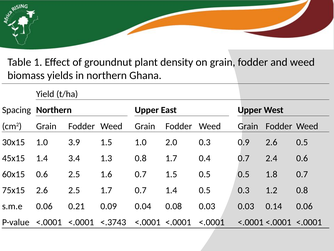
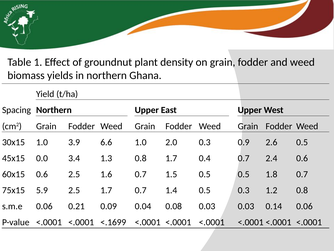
3.9 1.5: 1.5 -> 6.6 (106, 142)
45x15 1.4: 1.4 -> 0.0 (42, 158)
75x15 2.6: 2.6 -> 5.9 (42, 190)
<.3743: <.3743 -> <.1699 (113, 222)
